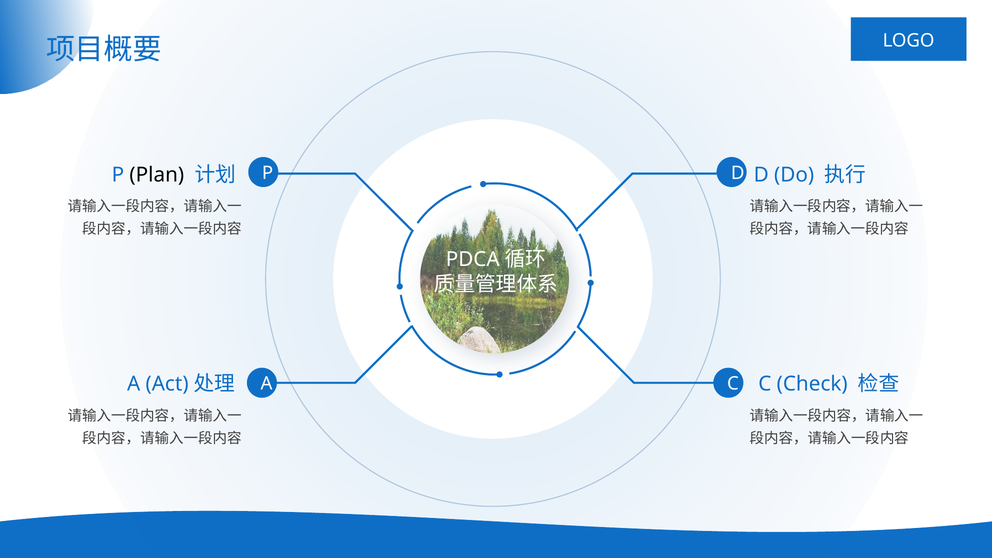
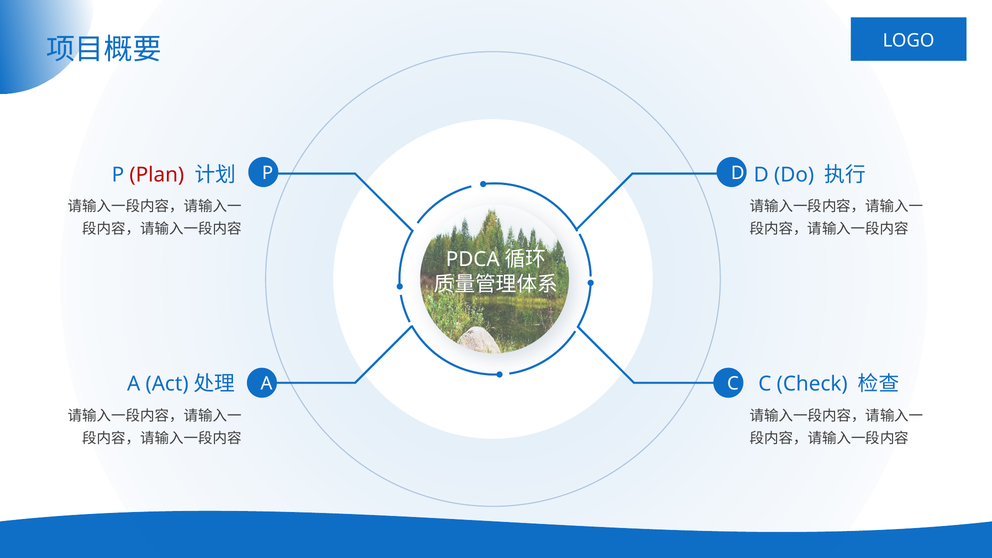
Plan colour: black -> red (157, 175)
